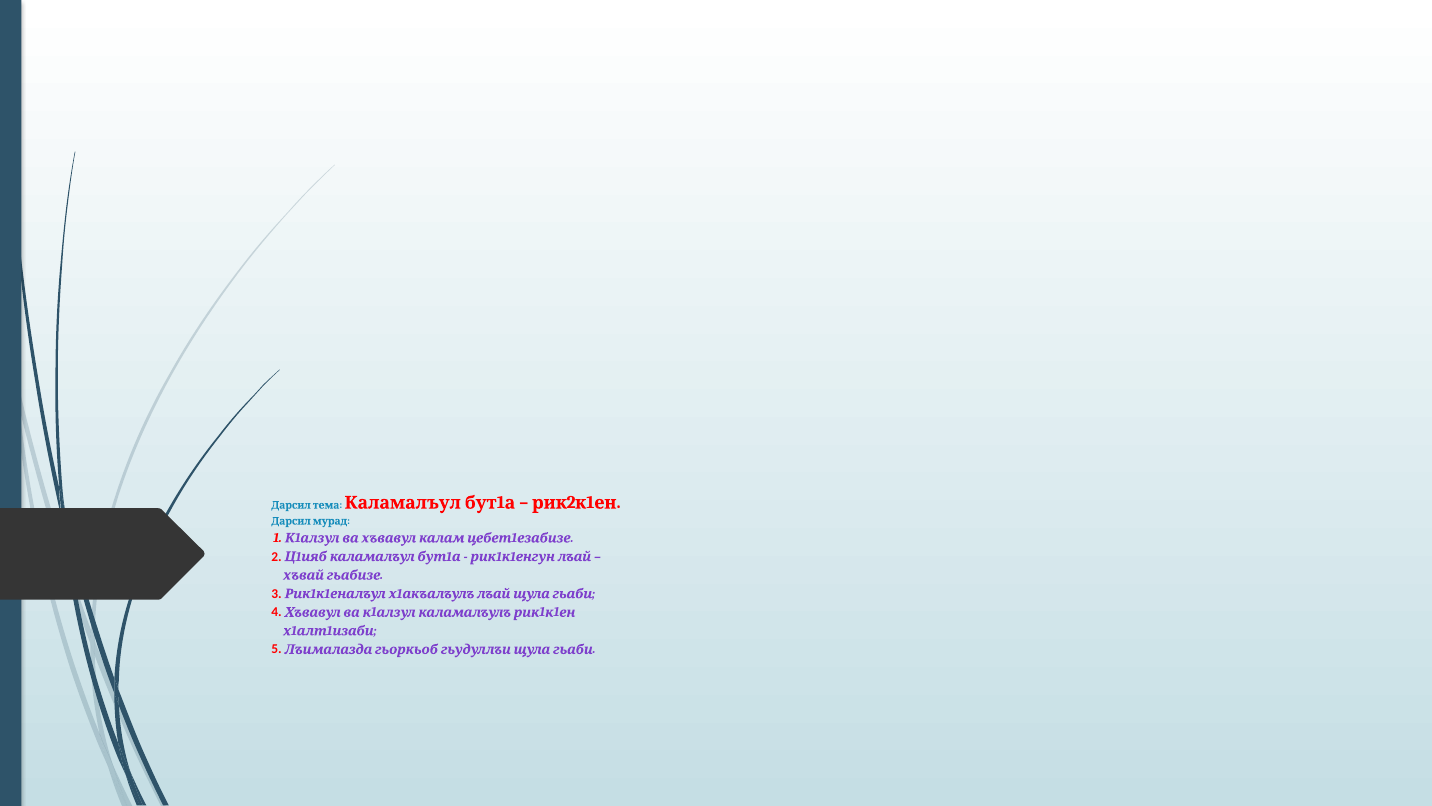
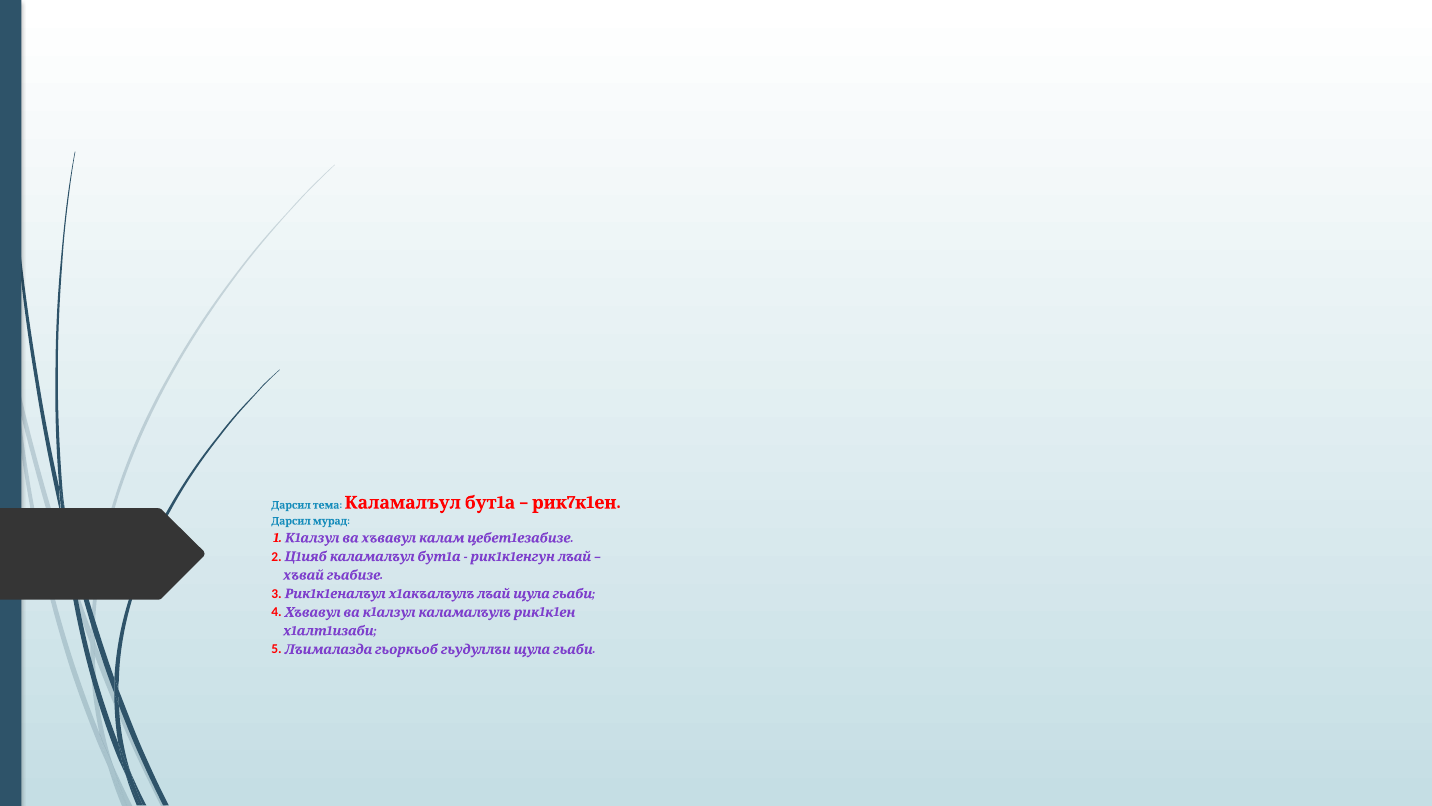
2: 2 -> 7 (571, 502)
